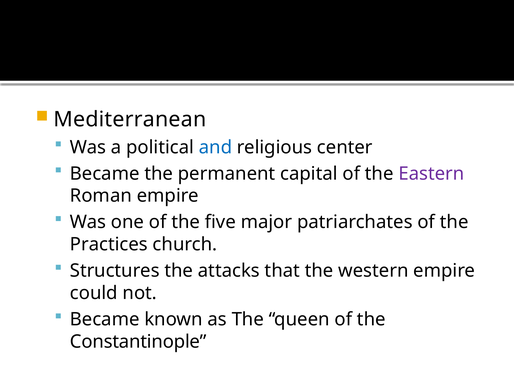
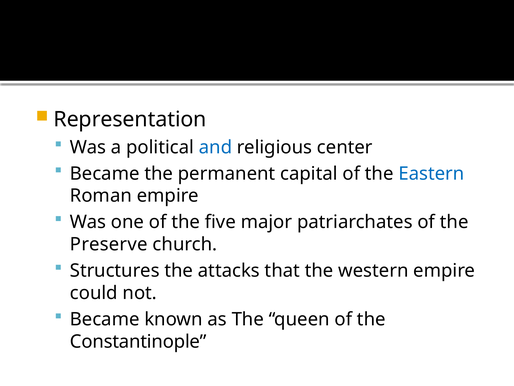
Mediterranean: Mediterranean -> Representation (130, 119)
Eastern colour: purple -> blue (431, 173)
Practices: Practices -> Preserve (109, 244)
